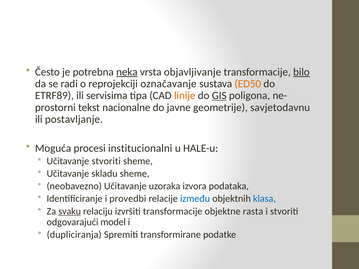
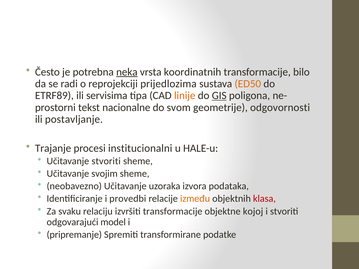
objavljivanje: objavljivanje -> koordinatnih (193, 72)
bilo underline: present -> none (301, 72)
označavanje: označavanje -> prijedlozima (168, 84)
javne: javne -> svom (179, 108)
savjetodavnu: savjetodavnu -> odgovornosti (280, 108)
Moguća: Moguća -> Trajanje (53, 148)
skladu: skladu -> svojim (105, 174)
između colour: blue -> orange (195, 199)
klasa colour: blue -> red (264, 199)
svaku underline: present -> none (70, 211)
rasta: rasta -> kojoj (253, 211)
dupliciranja: dupliciranja -> pripremanje (74, 235)
